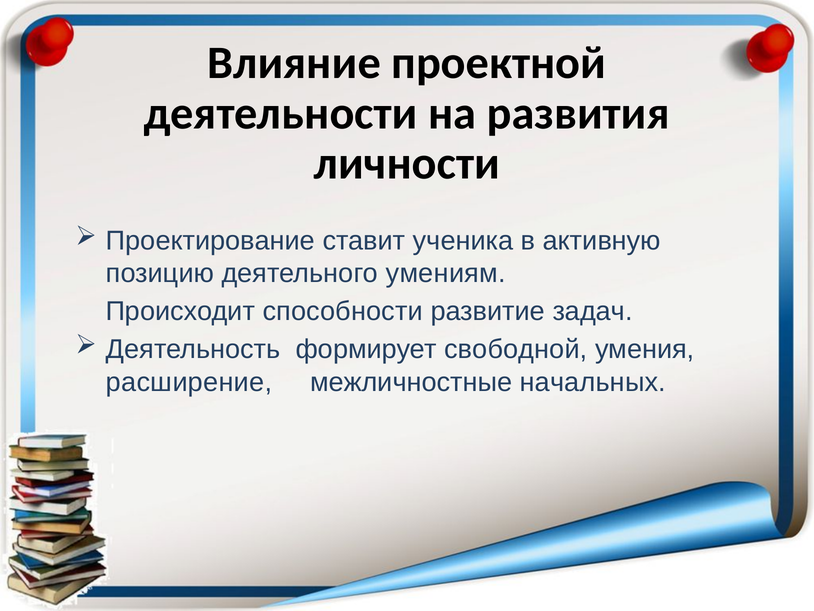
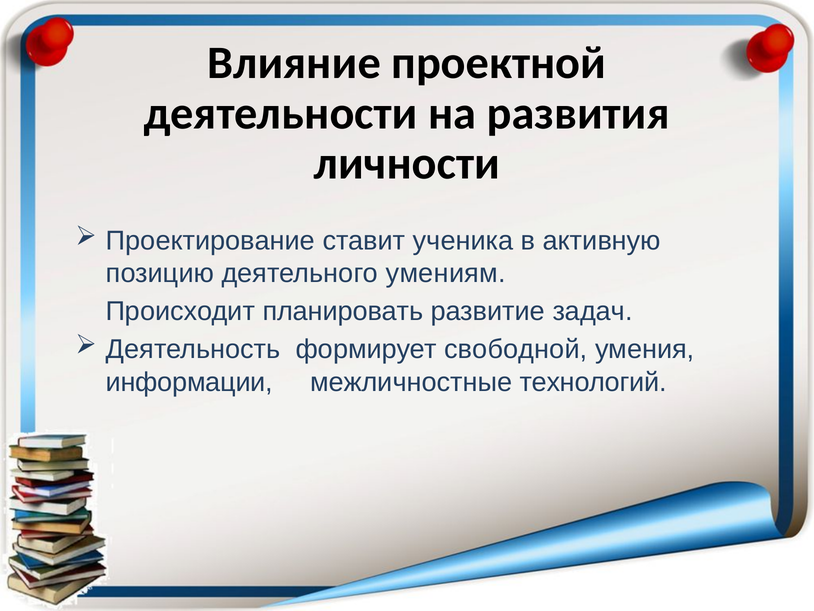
способности: способности -> планировать (343, 311)
расширение: расширение -> информации (189, 382)
начальных: начальных -> технологий (593, 382)
